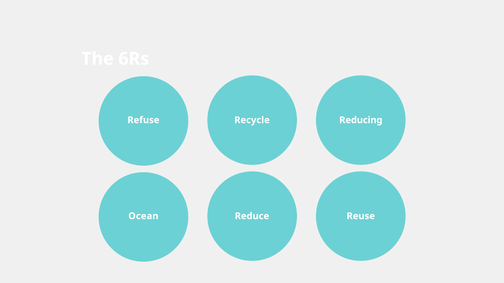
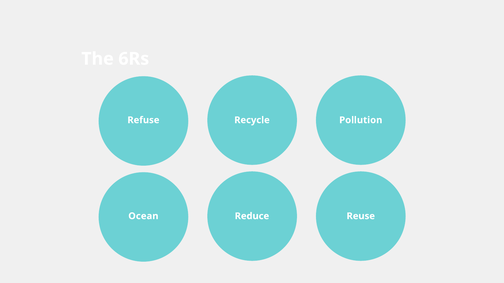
Reducing: Reducing -> Pollution (361, 120)
